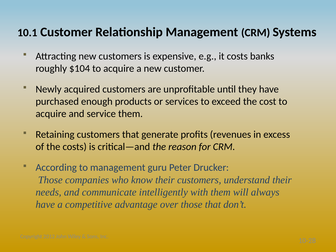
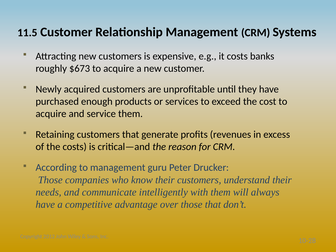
10.1: 10.1 -> 11.5 (27, 33)
$104: $104 -> $673 (80, 68)
